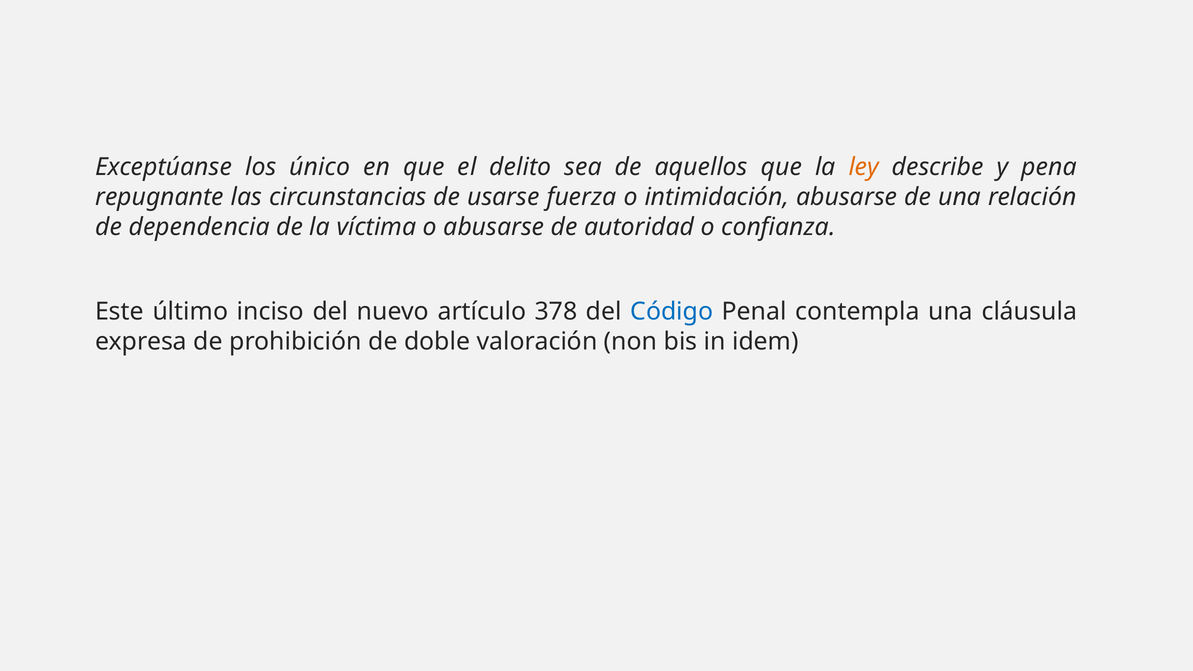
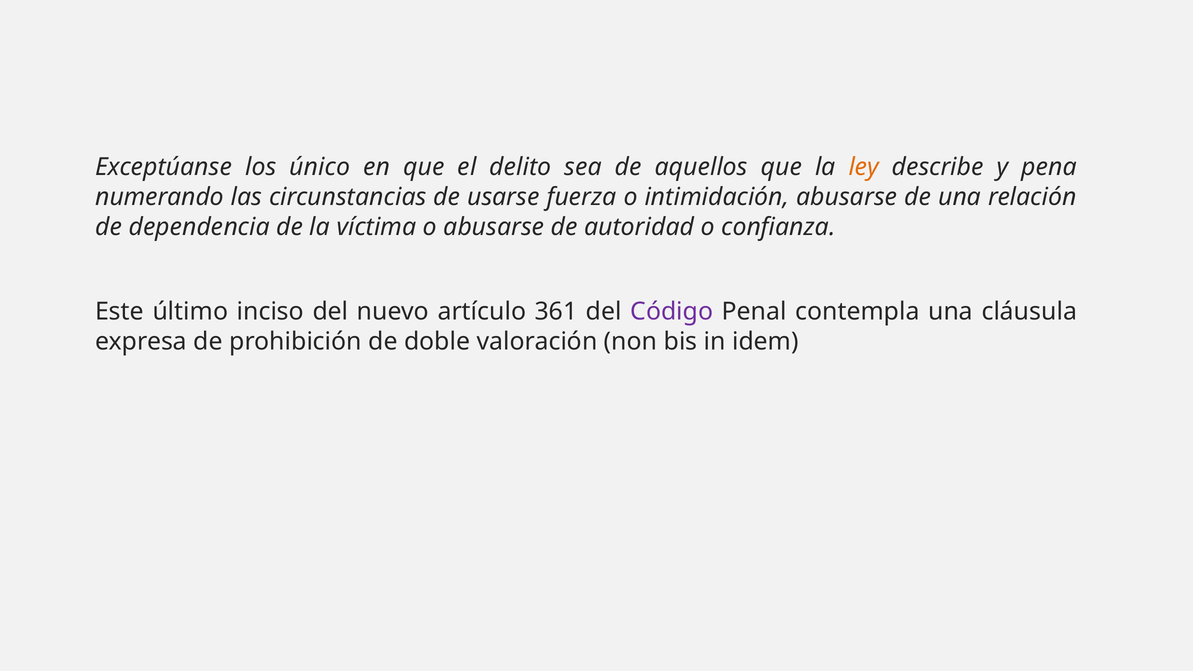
repugnante: repugnante -> numerando (160, 197)
378: 378 -> 361 (556, 312)
Código colour: blue -> purple (672, 312)
